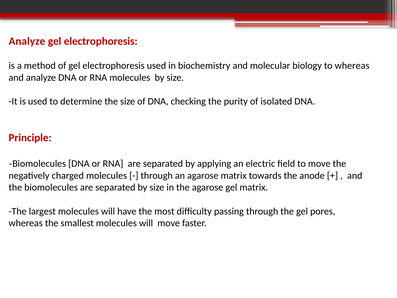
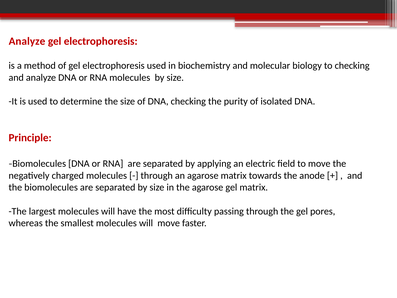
to whereas: whereas -> checking (352, 66)
